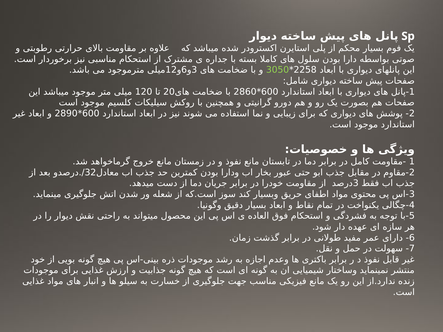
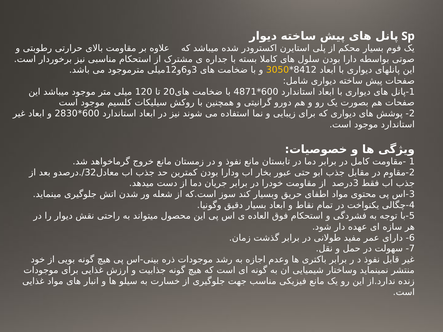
3050 colour: light green -> yellow (278, 70)
2258: 2258 -> 8412 (305, 70)
2860: 2860 -> 4871 (245, 92)
2890: 2890 -> 2830 (66, 114)
